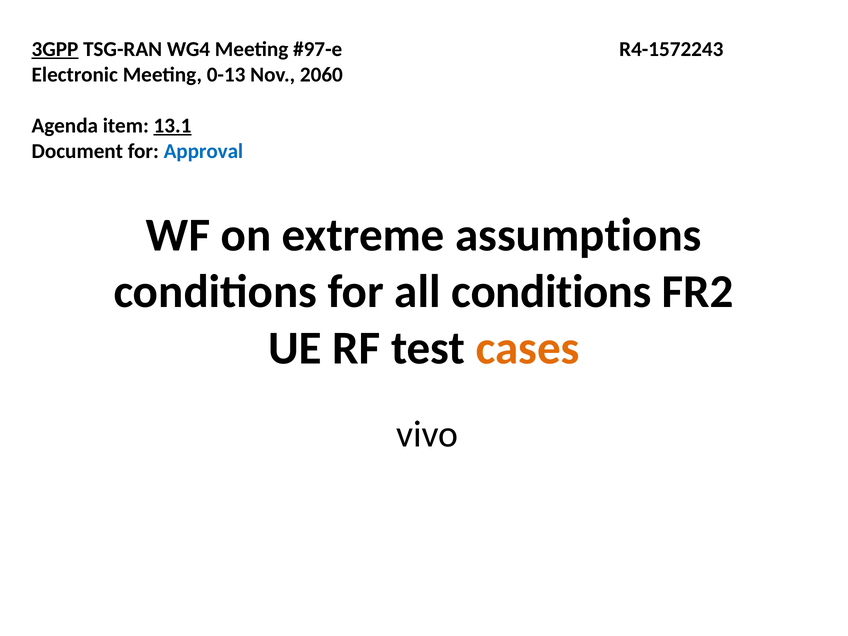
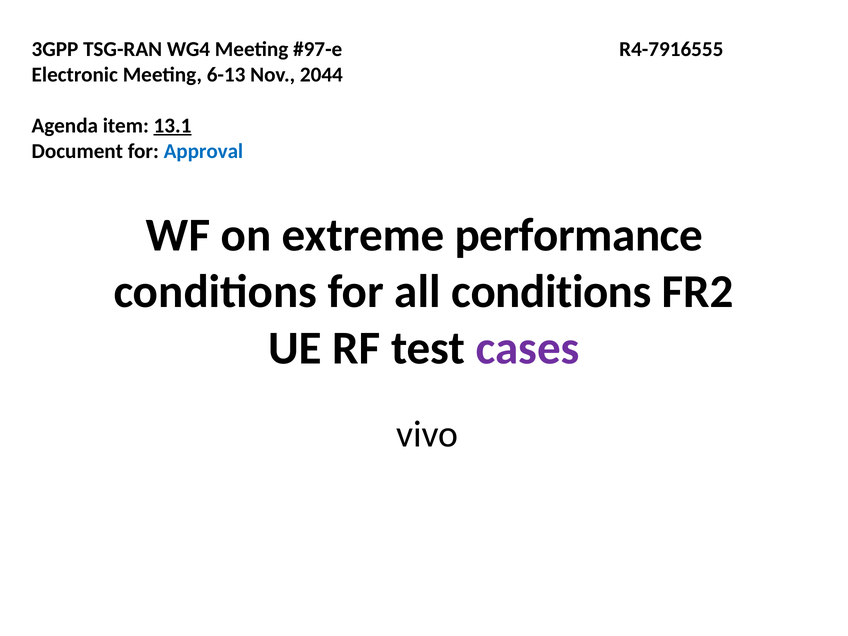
3GPP underline: present -> none (55, 49)
R4-1572243: R4-1572243 -> R4-7916555 (671, 49)
0-13: 0-13 -> 6-13 (226, 75)
2060: 2060 -> 2044 (321, 75)
assumptions: assumptions -> performance (579, 235)
cases colour: orange -> purple (528, 348)
